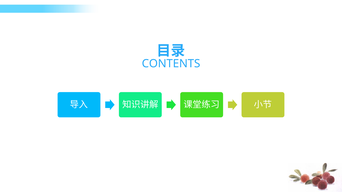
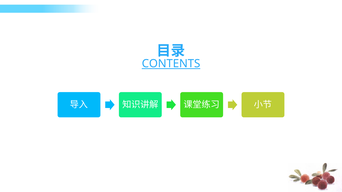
CONTENTS underline: none -> present (171, 64)
